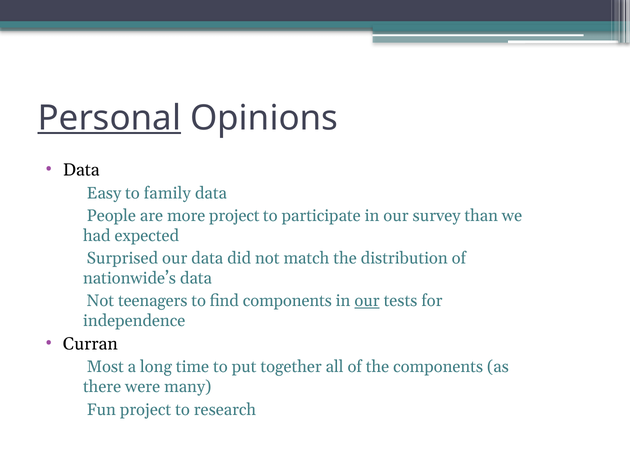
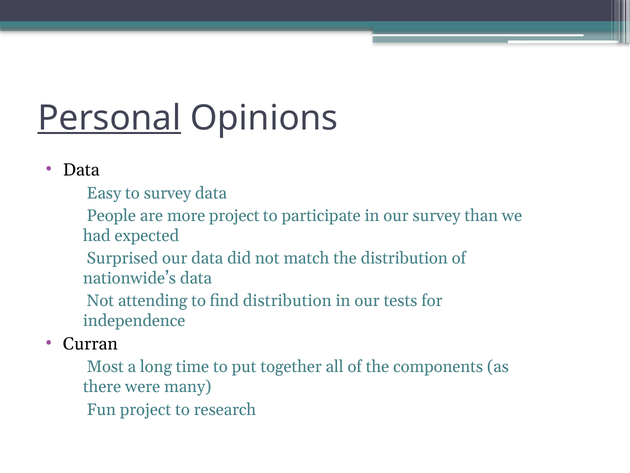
to family: family -> survey (167, 193)
teenagers: teenagers -> attending (153, 300)
find components: components -> distribution (287, 300)
our underline: present -> none (367, 300)
